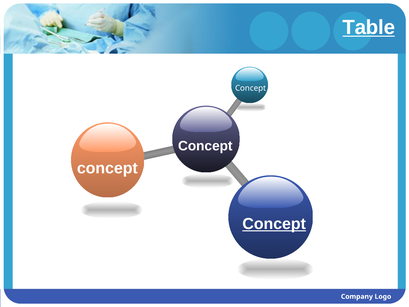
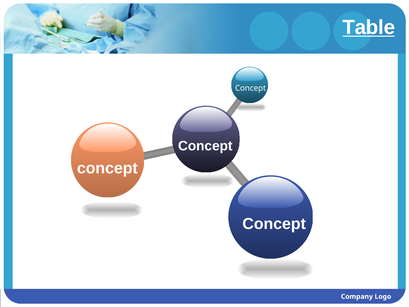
Concept underline: present -> none (274, 224)
